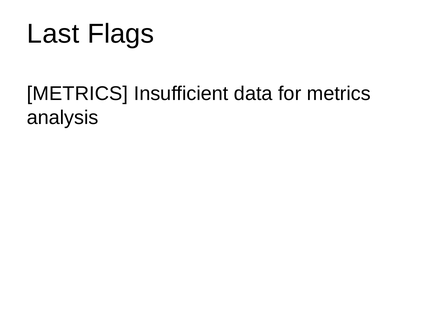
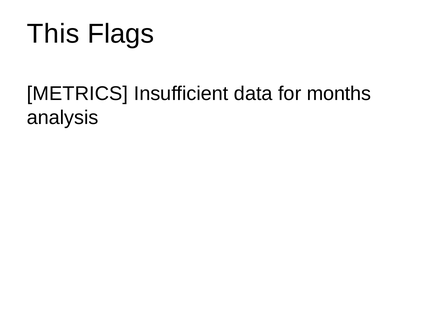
Last: Last -> This (53, 34)
for metrics: metrics -> months (339, 94)
